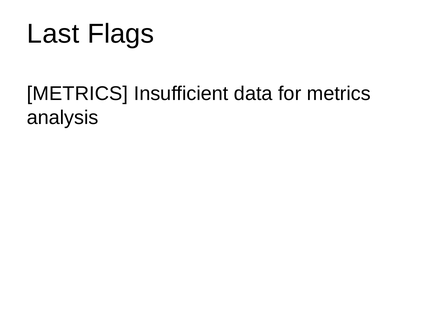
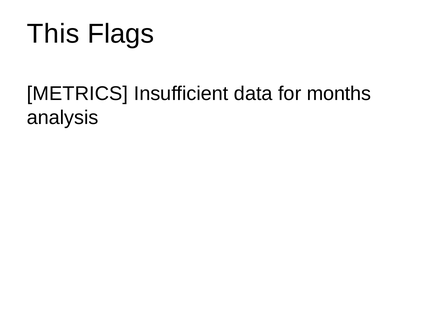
Last: Last -> This (53, 34)
for metrics: metrics -> months (339, 94)
